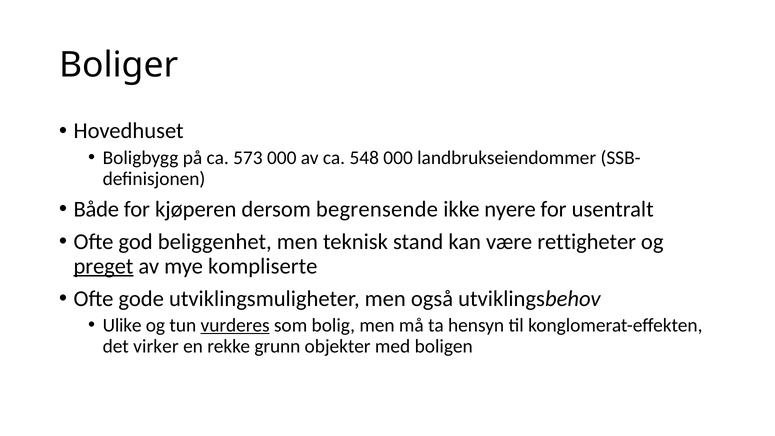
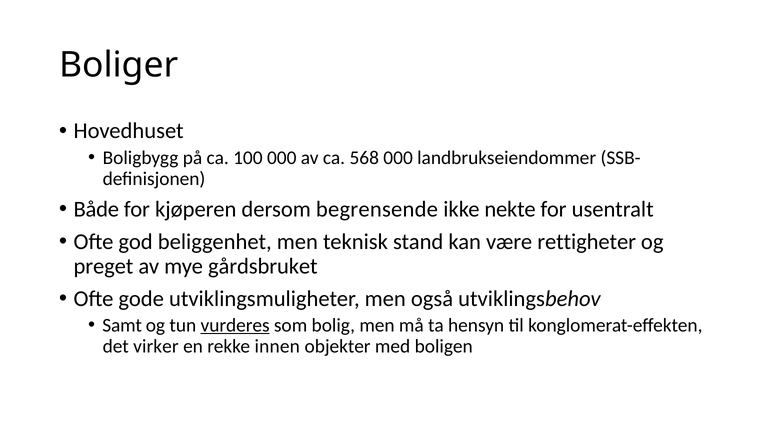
573: 573 -> 100 (248, 158)
548: 548 -> 568 (364, 158)
nyere: nyere -> nekte (510, 209)
preget underline: present -> none (104, 266)
kompliserte: kompliserte -> gårdsbruket (263, 266)
Ulike: Ulike -> Samt (122, 325)
grunn: grunn -> innen (277, 346)
